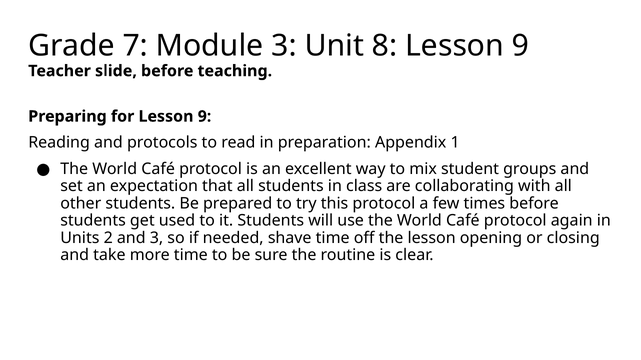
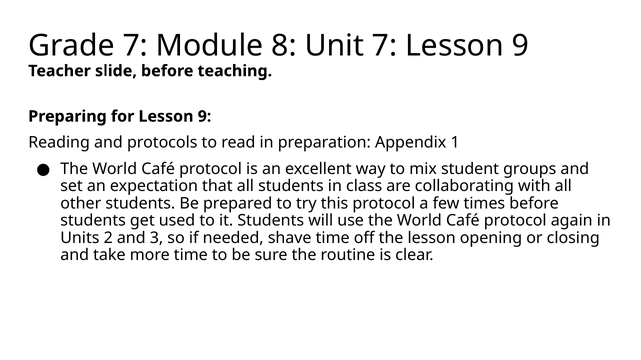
Module 3: 3 -> 8 (284, 46)
Unit 8: 8 -> 7 (385, 46)
